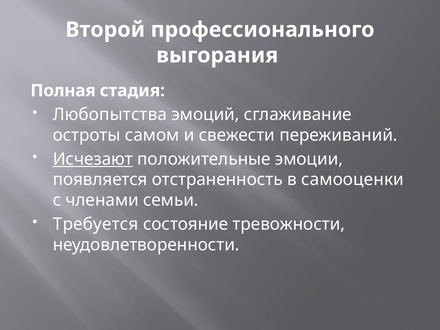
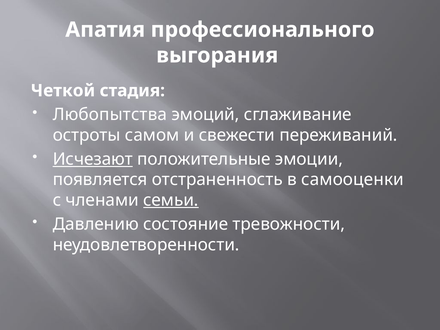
Второй: Второй -> Апатия (105, 30)
Полная: Полная -> Четкой (63, 91)
семьи underline: none -> present (171, 200)
Требуется: Требуется -> Давлению (96, 224)
